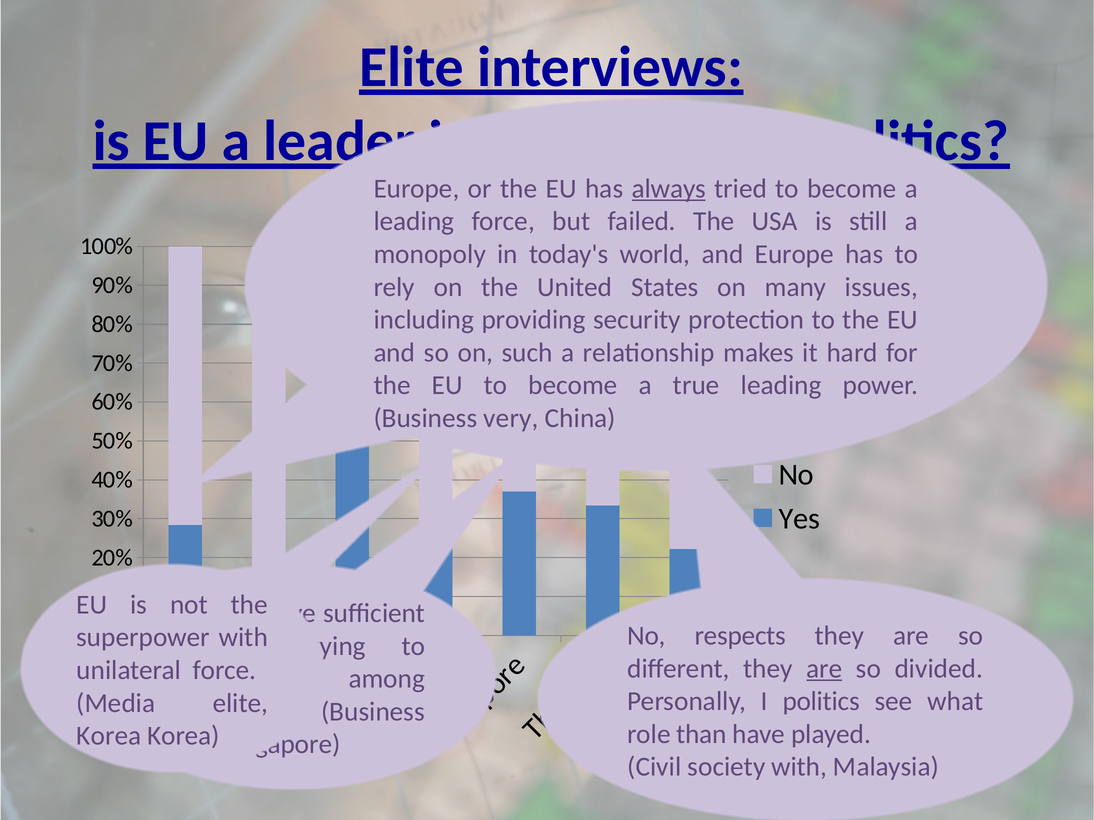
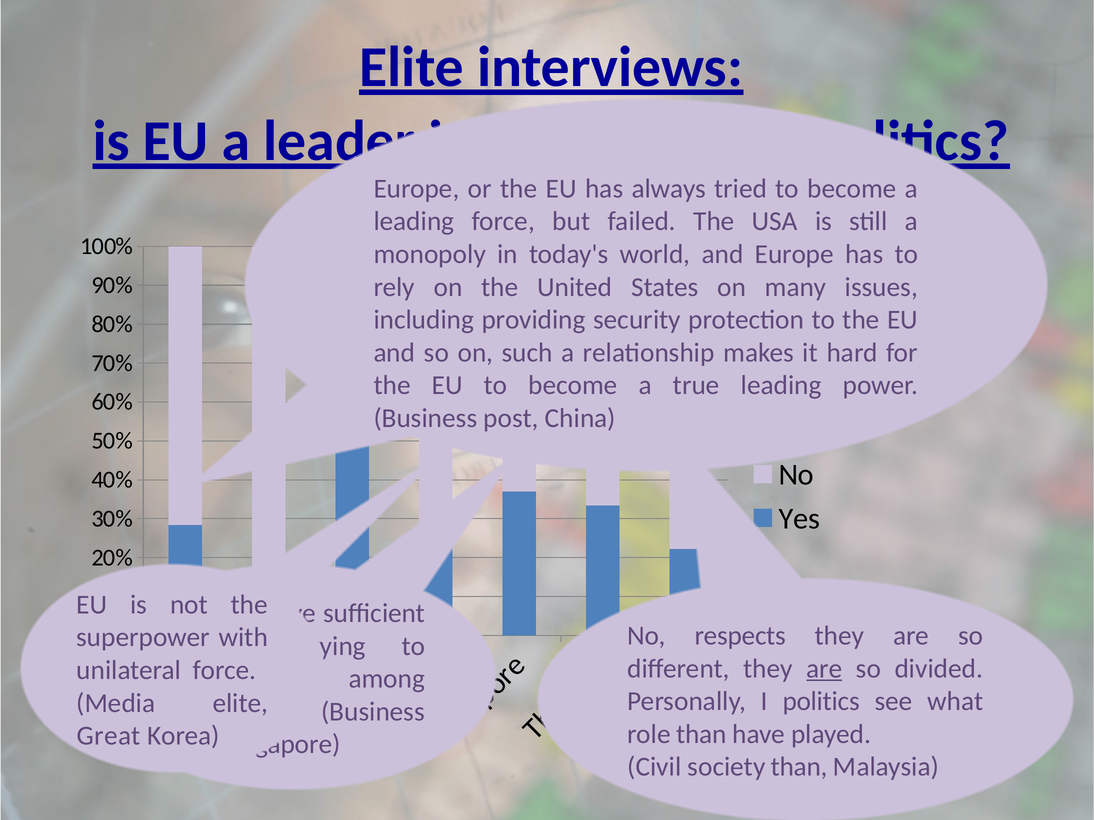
always underline: present -> none (669, 189)
very: very -> post (511, 418)
Korea: Korea -> Great (109, 736)
society with: with -> than (799, 767)
